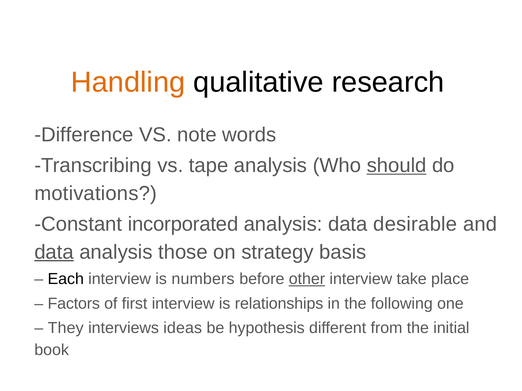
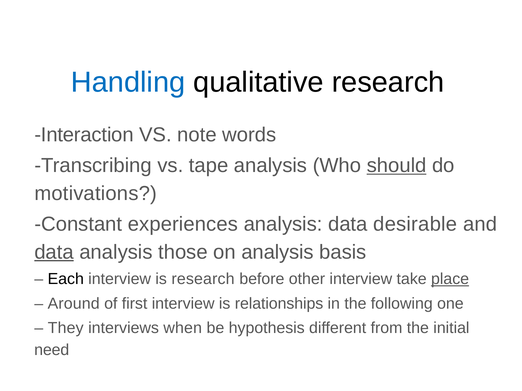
Handling colour: orange -> blue (128, 82)
Difference: Difference -> Interaction (84, 135)
incorporated: incorporated -> experiences (183, 224)
on strategy: strategy -> analysis (278, 252)
is numbers: numbers -> research (203, 279)
other underline: present -> none (307, 279)
place underline: none -> present (450, 279)
Factors: Factors -> Around (74, 304)
ideas: ideas -> when (183, 328)
book: book -> need (52, 350)
